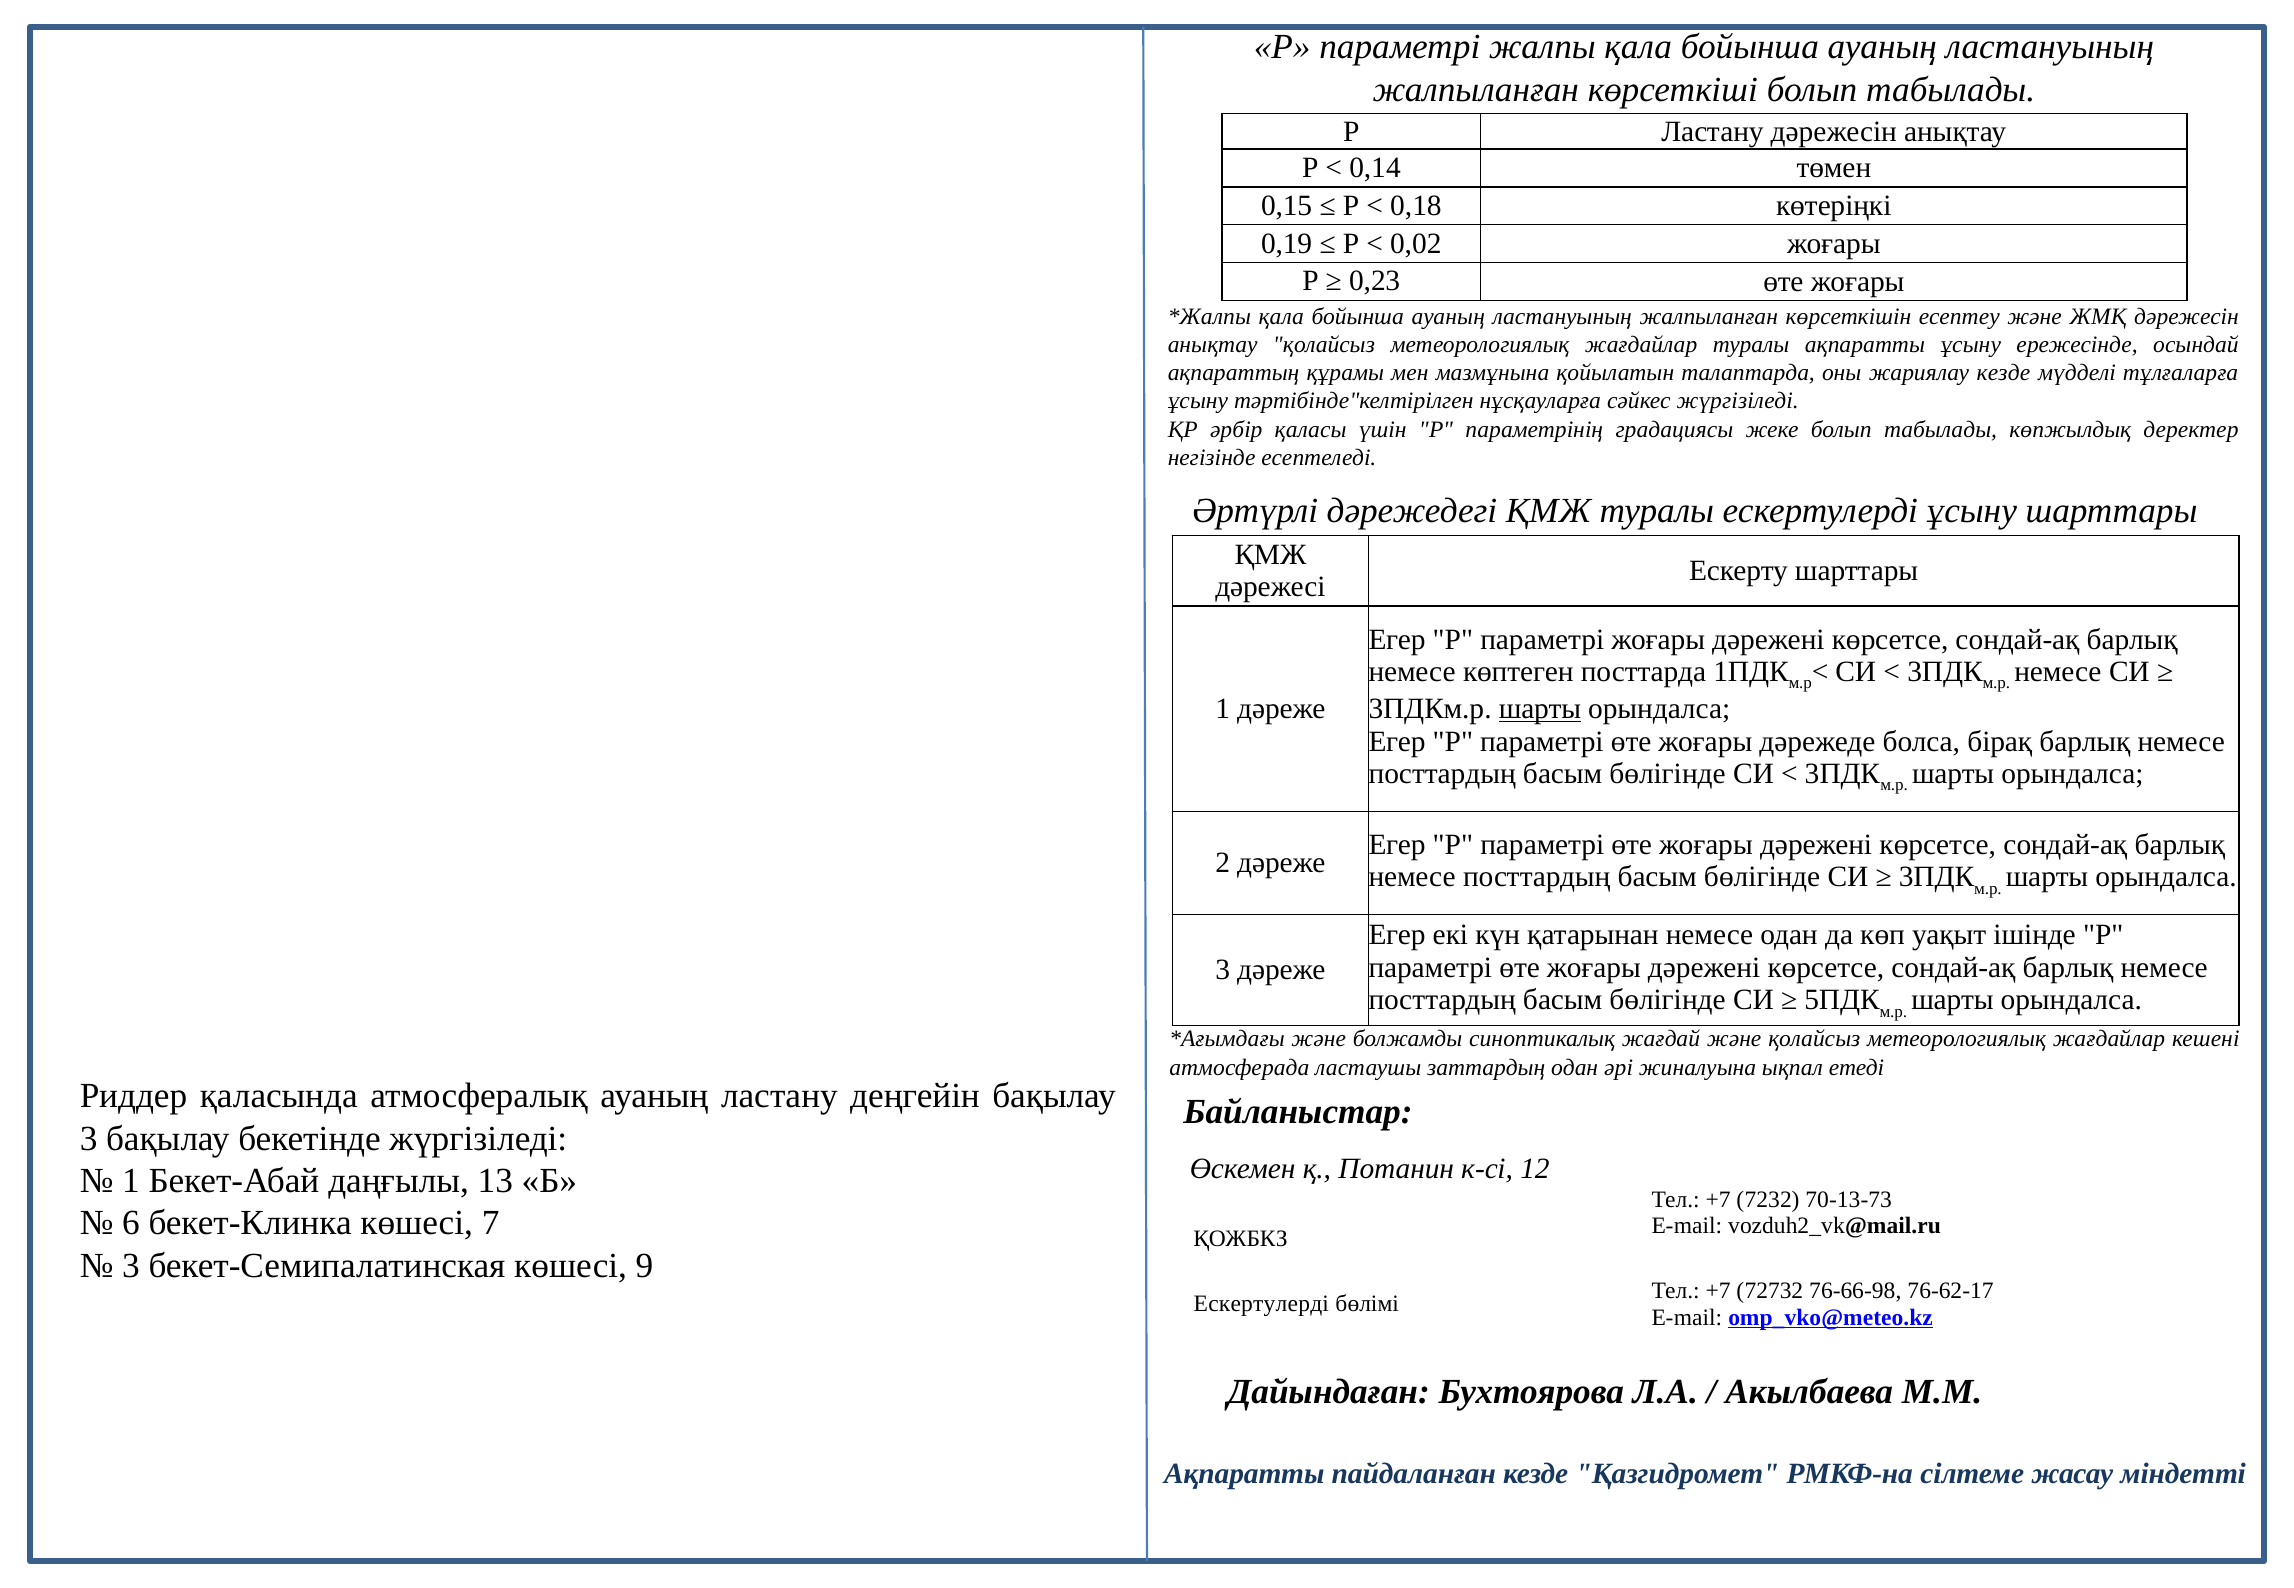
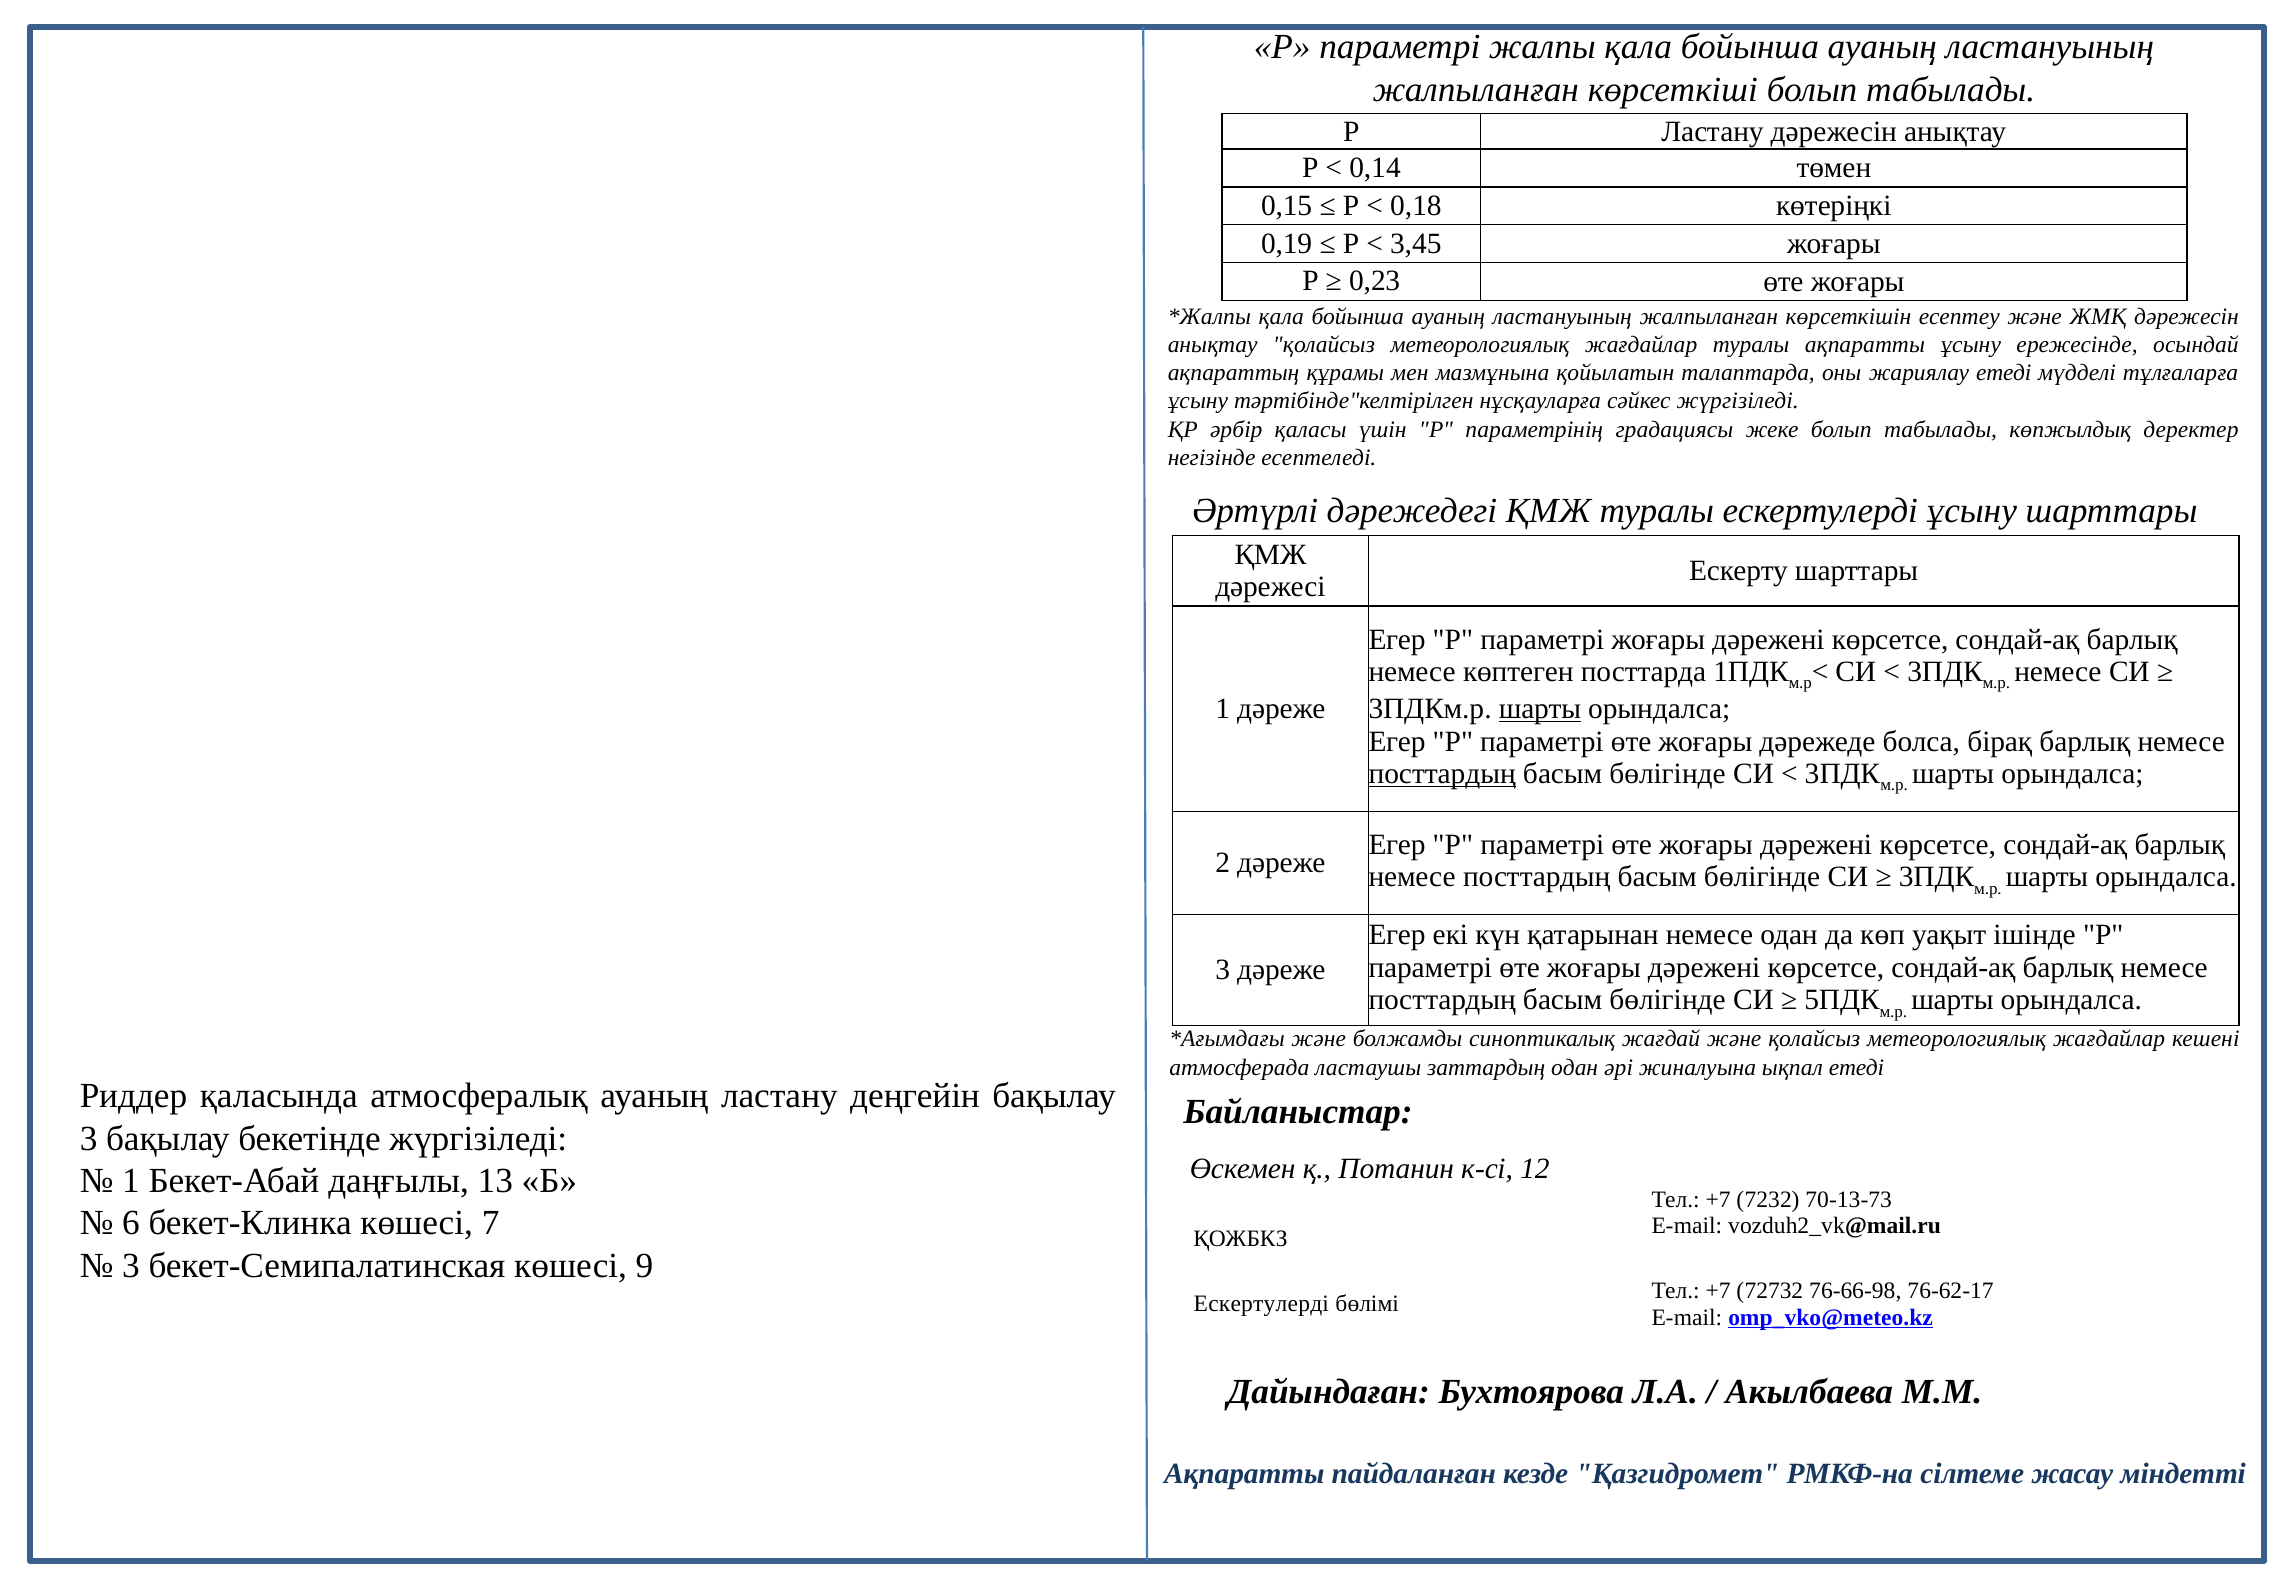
0,02: 0,02 -> 3,45 (1416, 243)
жариялау кезде: кезде -> етеді (2004, 373)
посттардың underline: none -> present (1442, 774)
